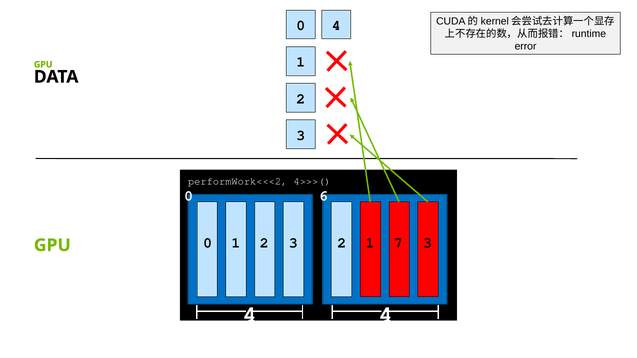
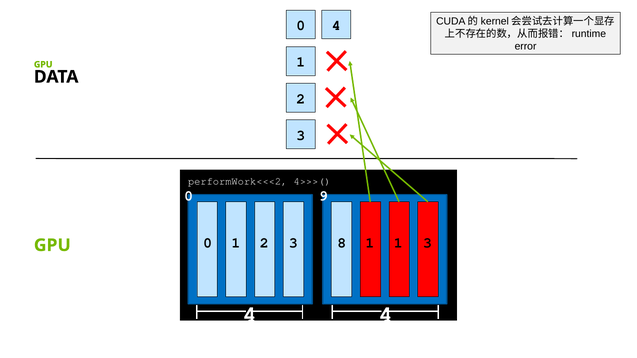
6: 6 -> 9 (323, 196)
3 2: 2 -> 8 (342, 243)
1 7: 7 -> 1 (398, 243)
